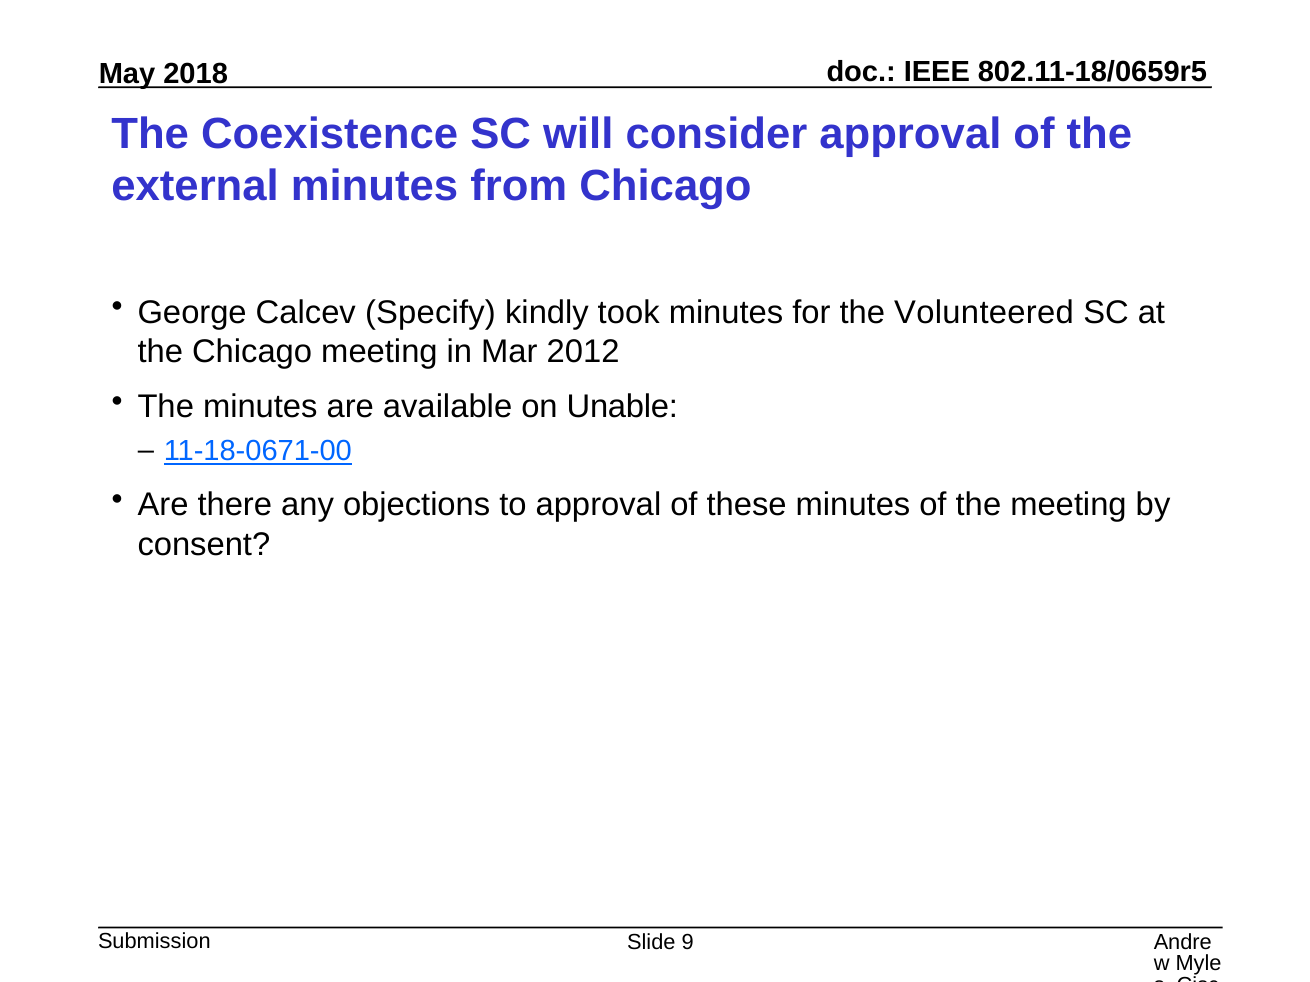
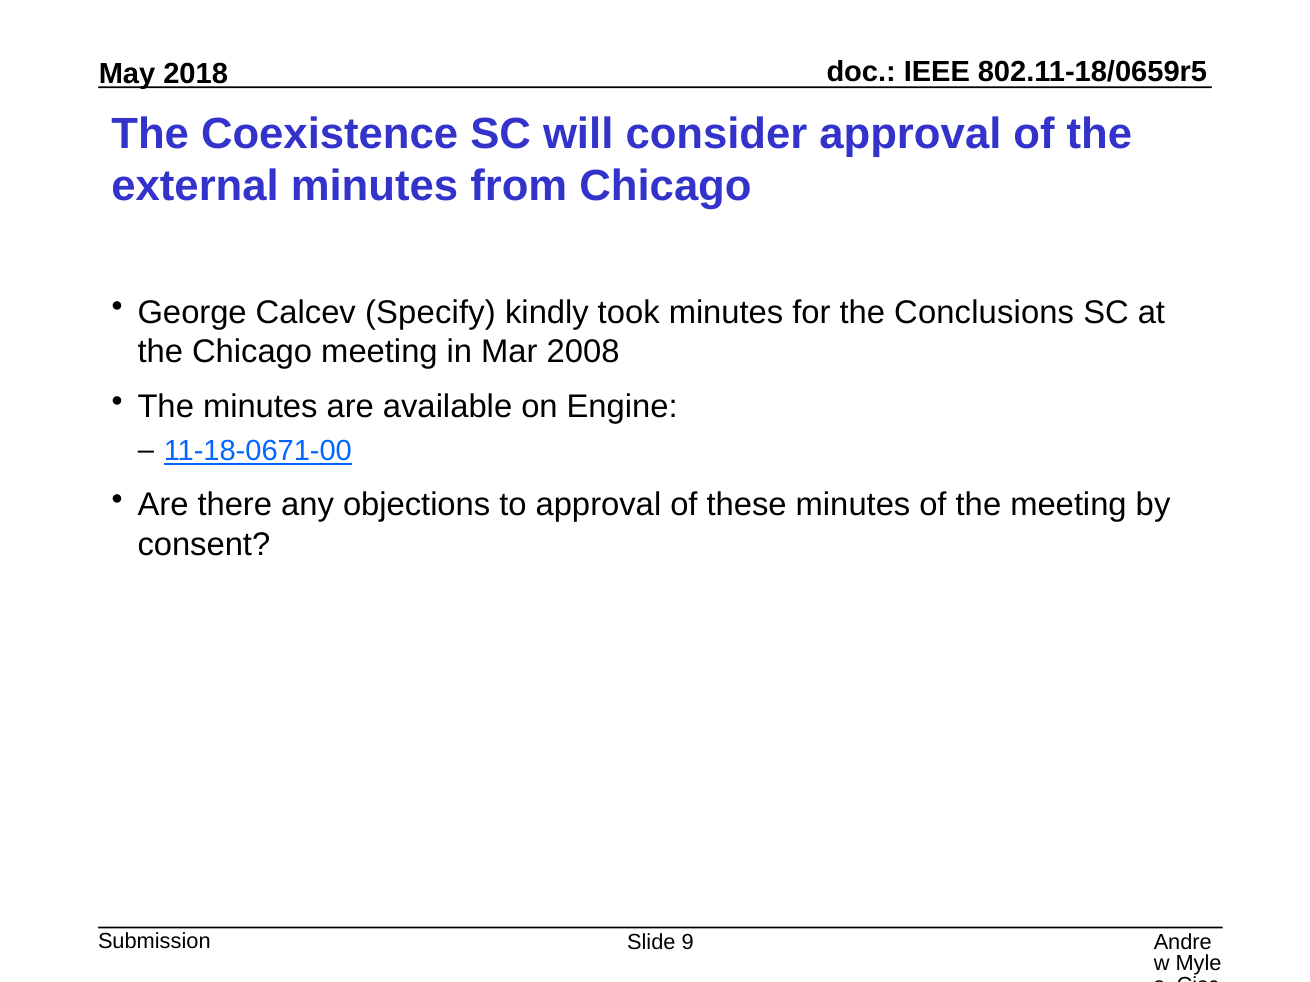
Volunteered: Volunteered -> Conclusions (984, 312)
2012: 2012 -> 2008 (583, 352)
Unable: Unable -> Engine (622, 407)
